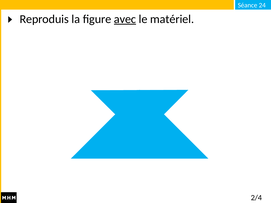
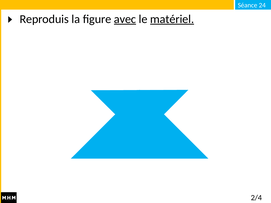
matériel underline: none -> present (172, 19)
